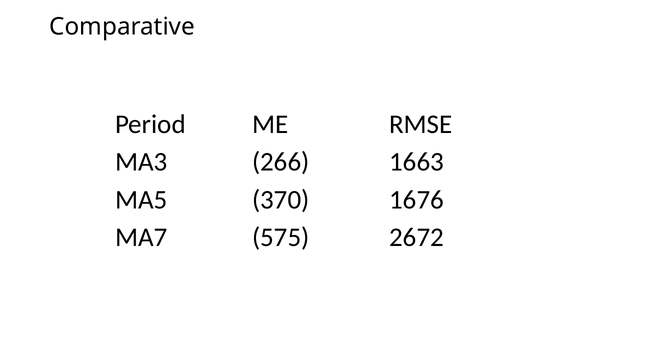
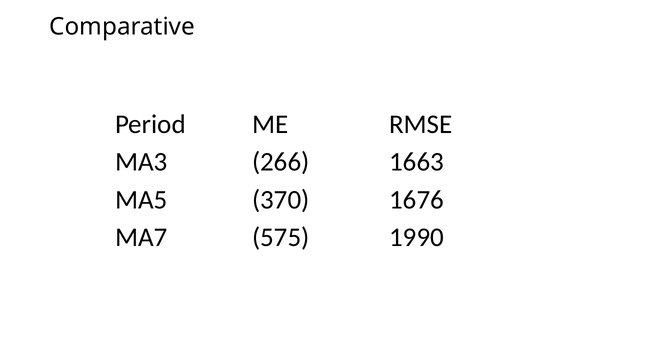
2672: 2672 -> 1990 (417, 238)
